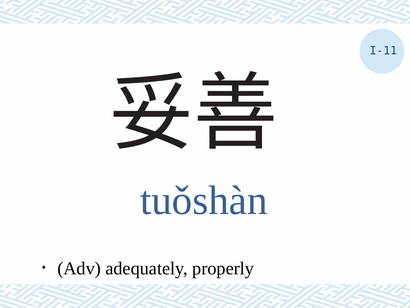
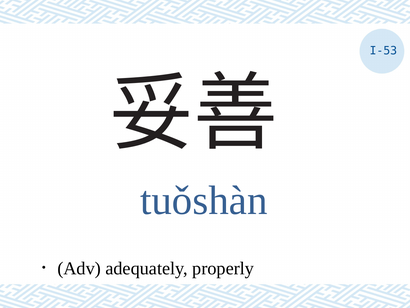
I-11: I-11 -> I-53 (383, 51)
